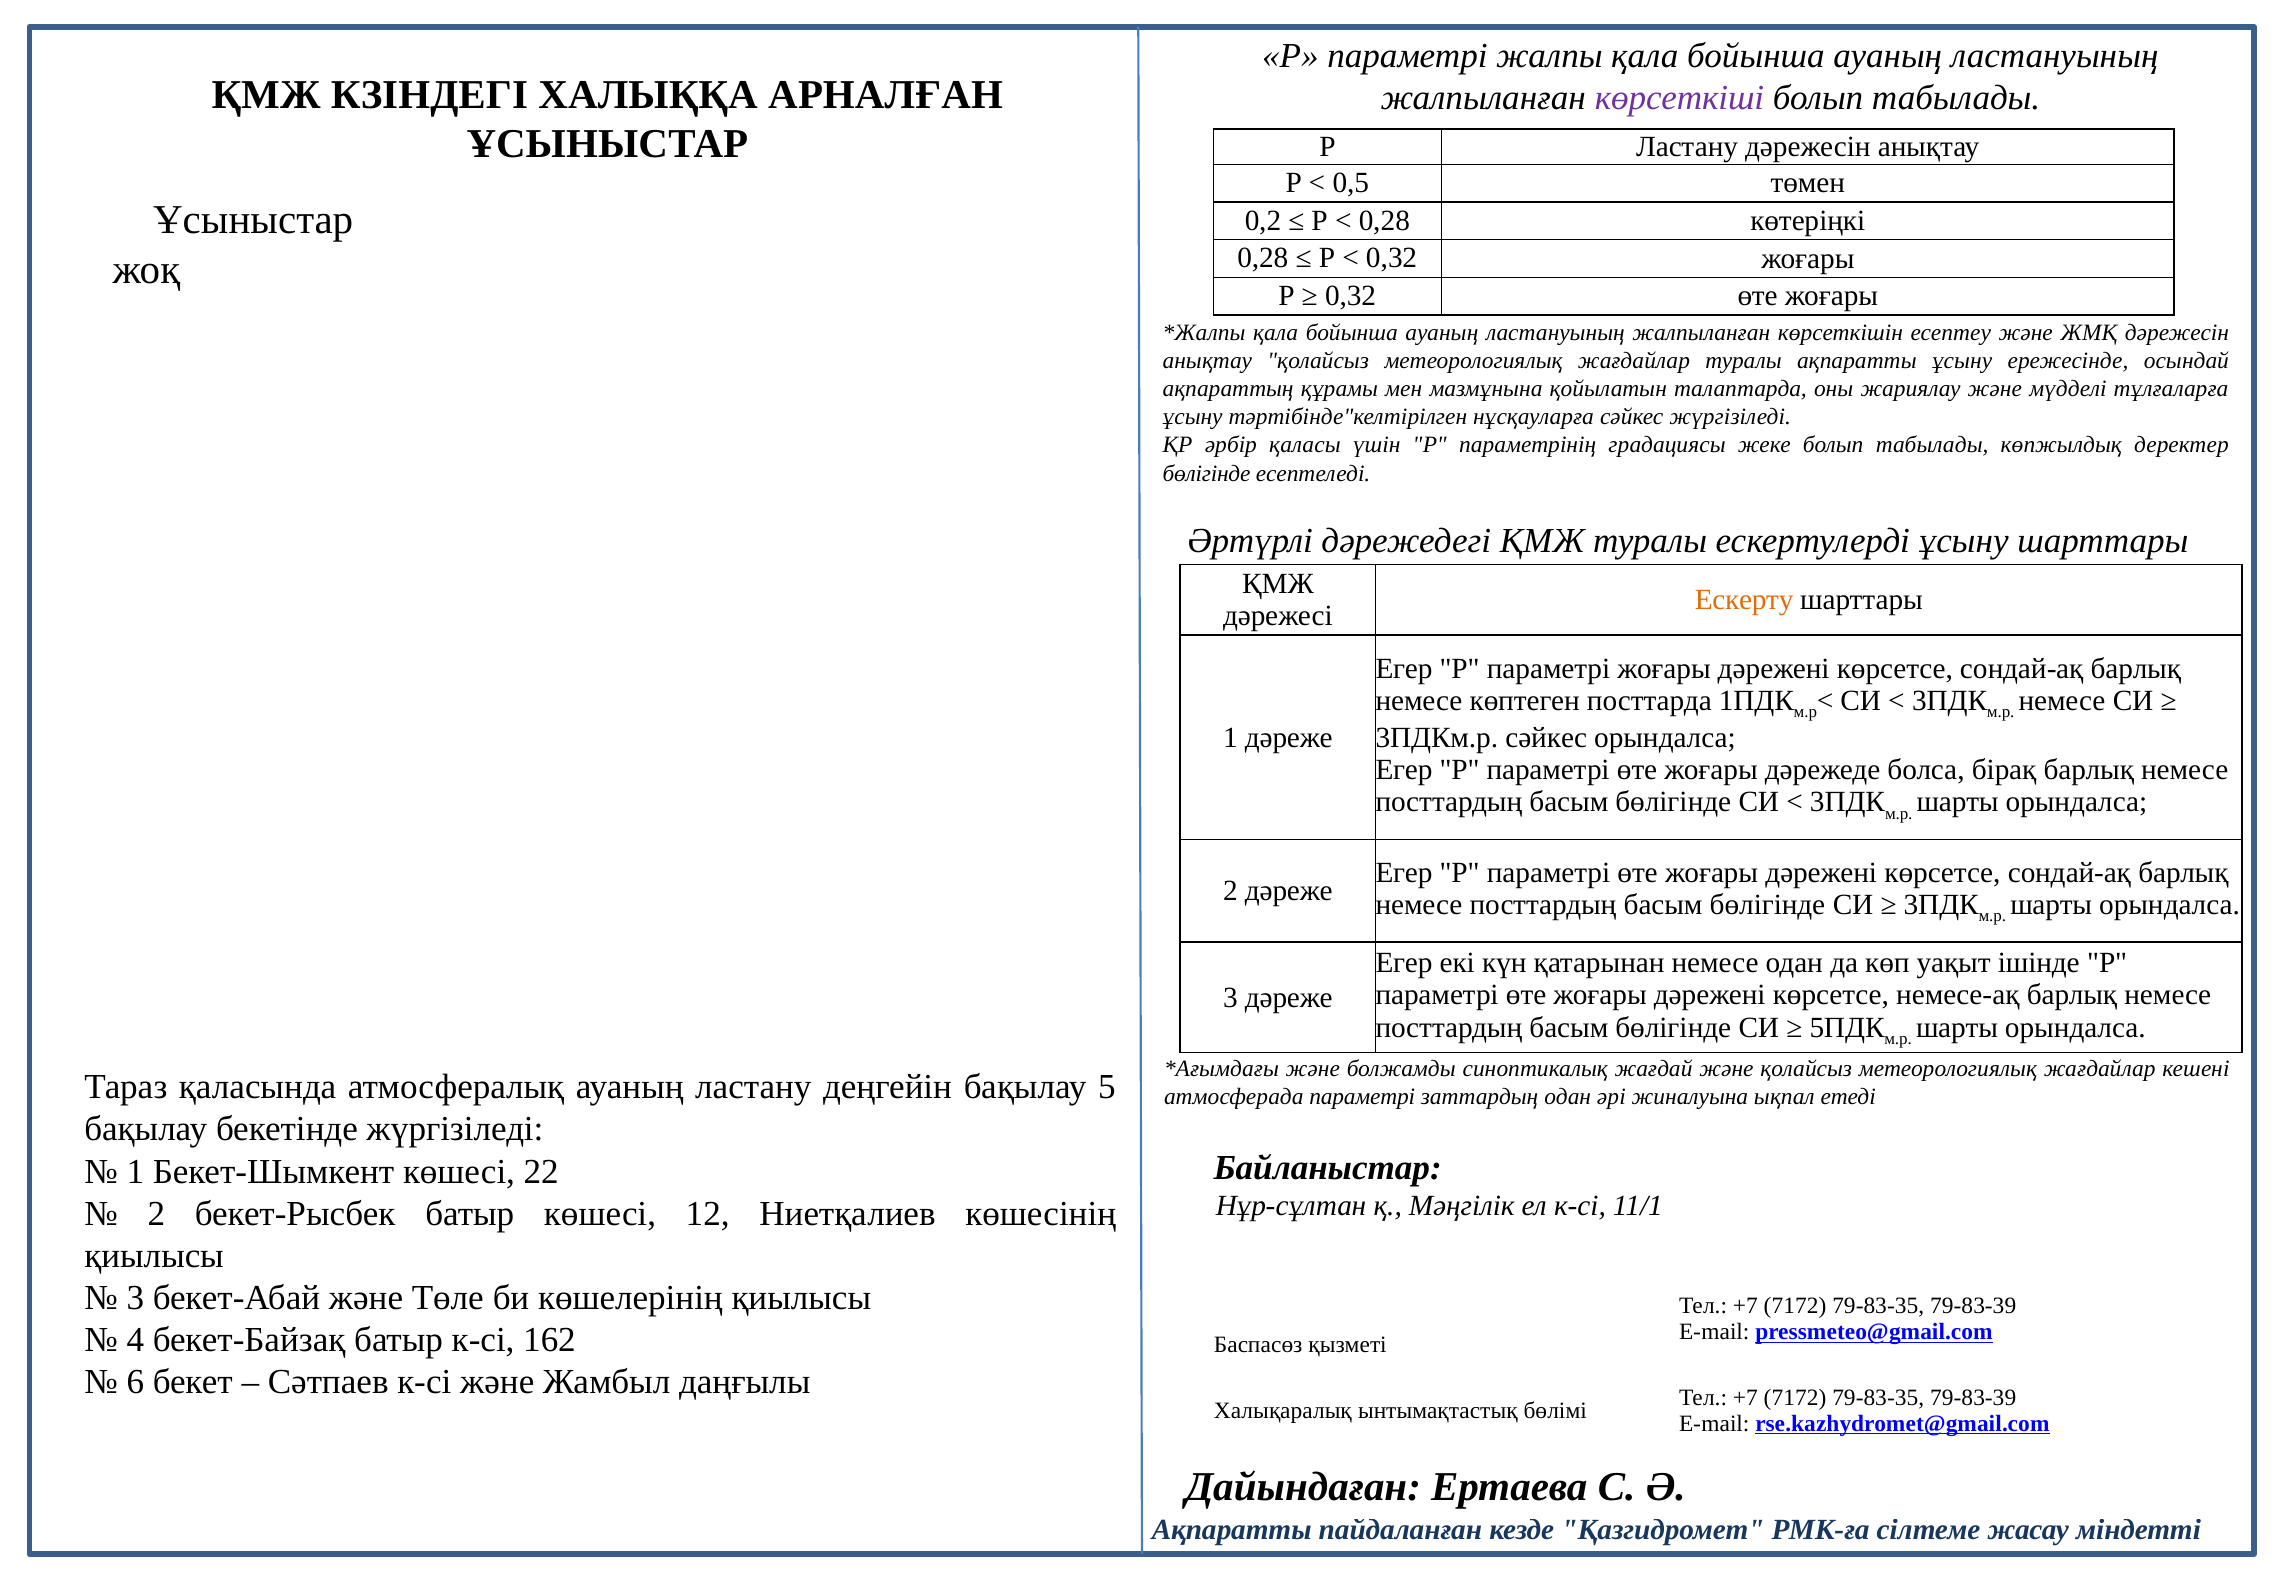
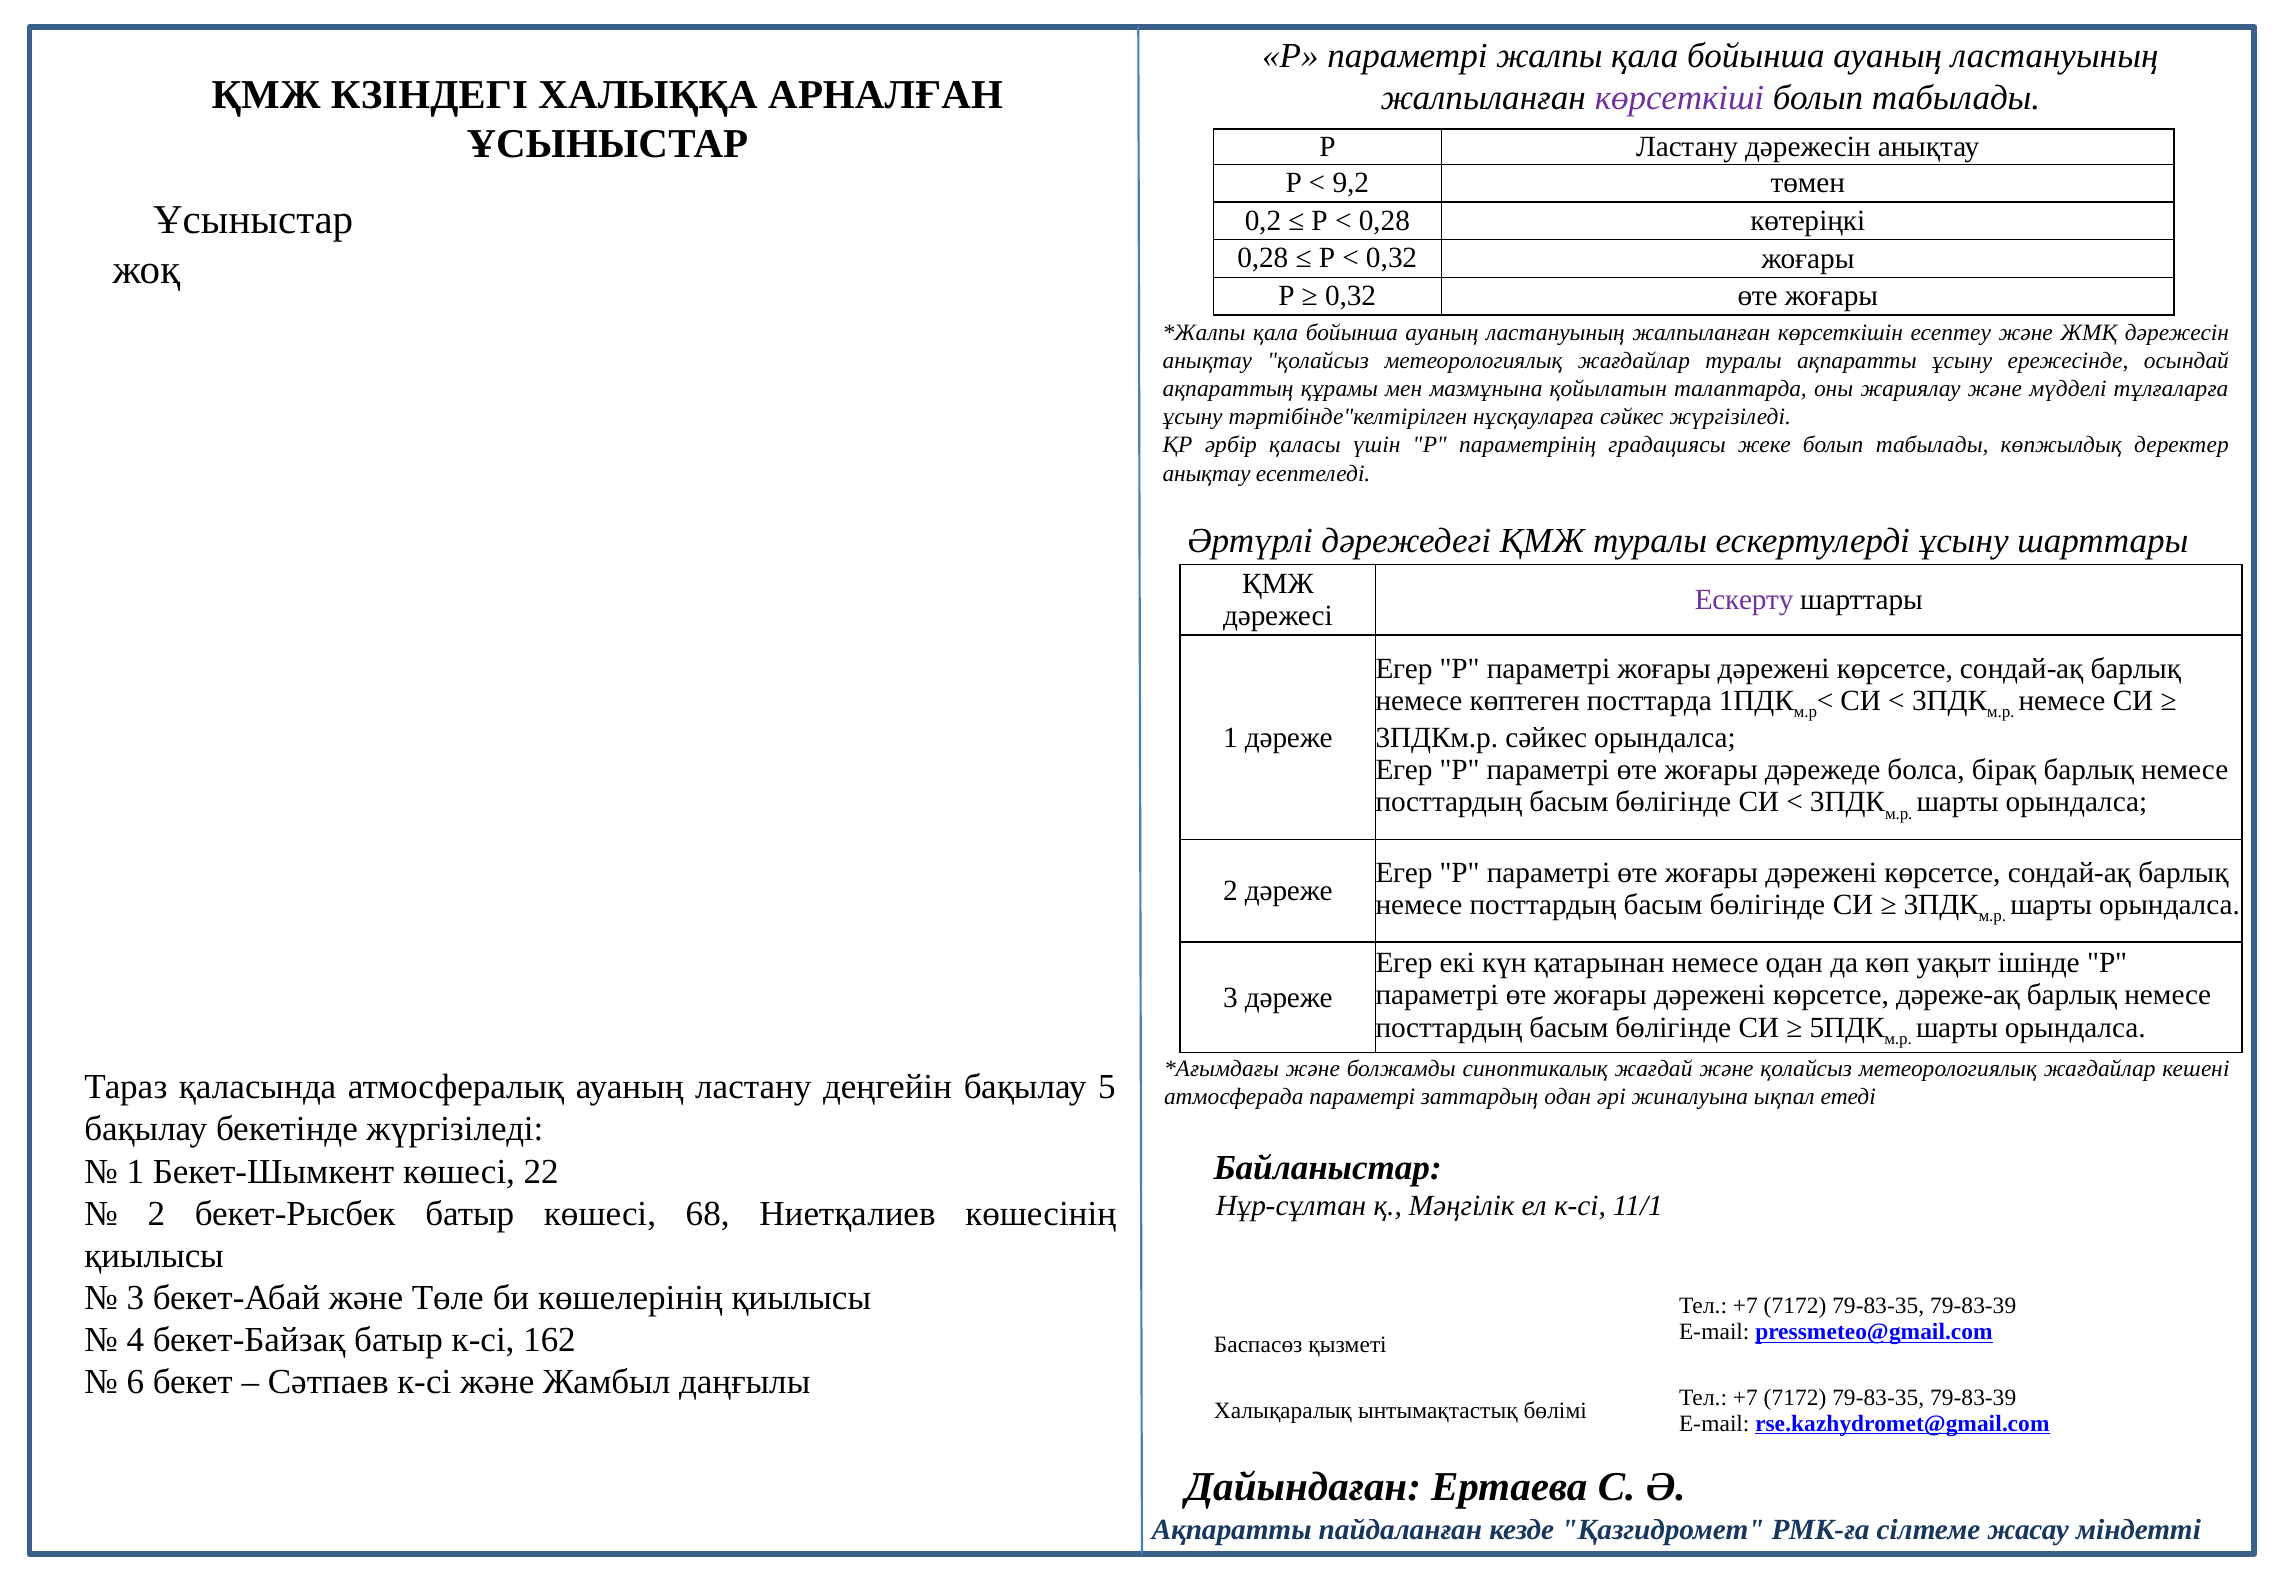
0,5: 0,5 -> 9,2 (1351, 183)
бөлігінде: бөлігінде -> анықтау (1207, 473)
Ескерту colour: orange -> purple (1744, 600)
немесе-ақ: немесе-ақ -> дәреже-ақ (1958, 995)
12: 12 -> 68 (708, 1214)
